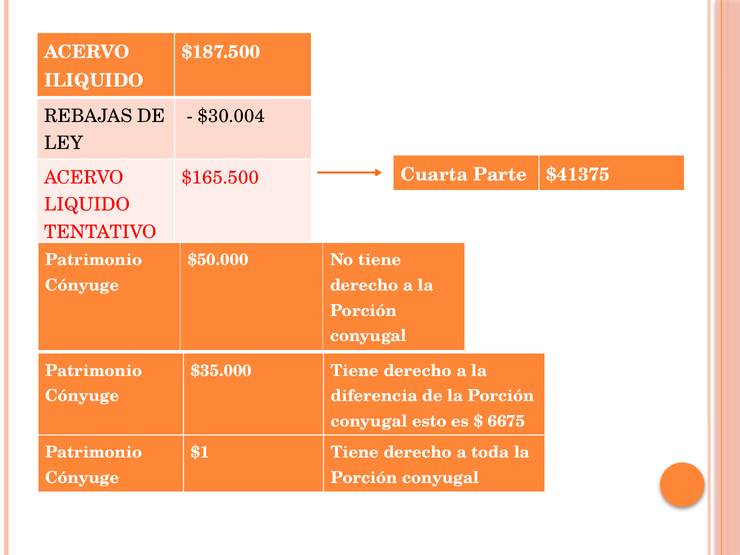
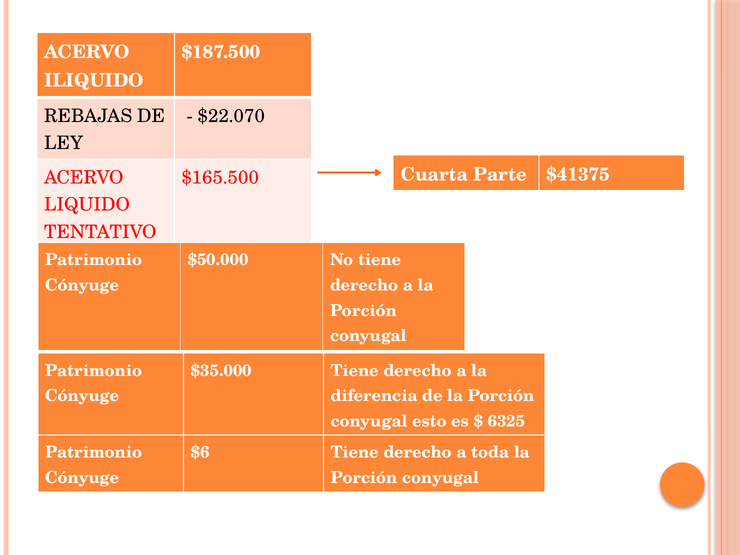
$30.004: $30.004 -> $22.070 (231, 116)
6675: 6675 -> 6325 (506, 421)
$1: $1 -> $6 (200, 452)
